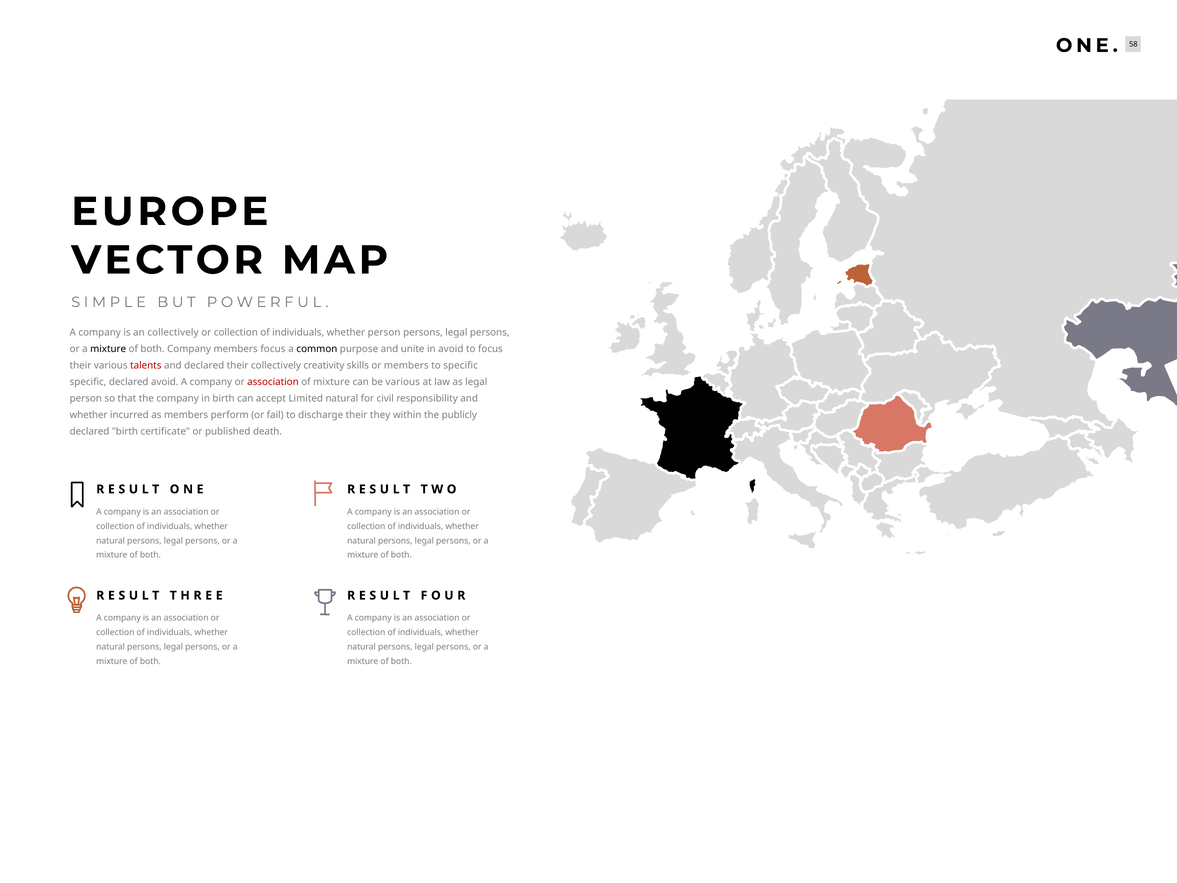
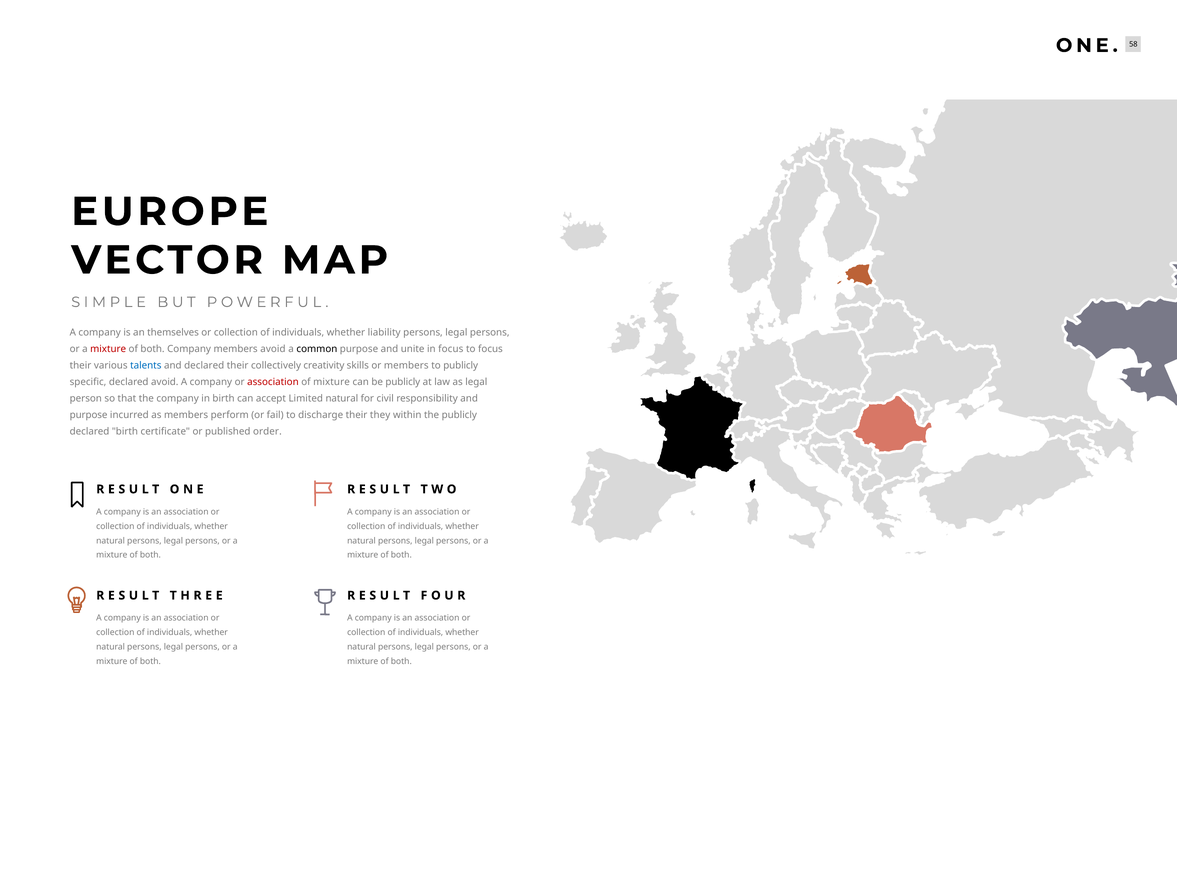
an collectively: collectively -> themselves (173, 332)
whether person: person -> liability (384, 332)
mixture colour: black -> red (108, 349)
members focus: focus -> avoid (273, 349)
in avoid: avoid -> focus (451, 349)
talents colour: red -> blue (146, 365)
to specific: specific -> publicly (461, 365)
be various: various -> publicly (403, 382)
whether: whether -> purpose (89, 415)
death: death -> order (267, 431)
